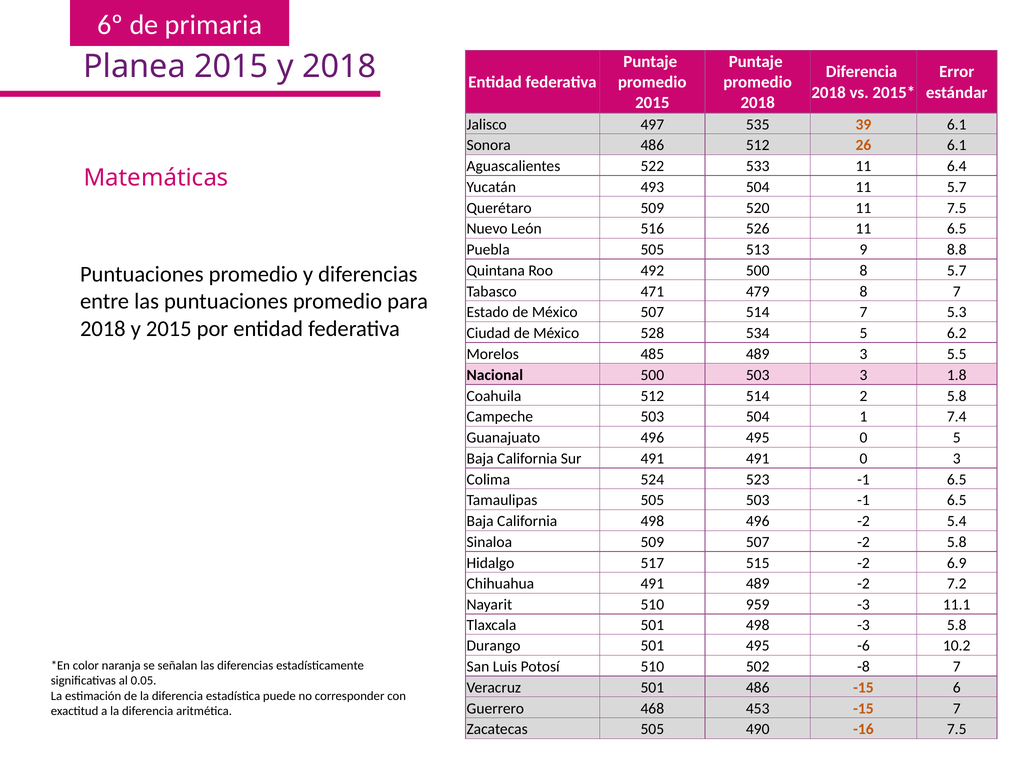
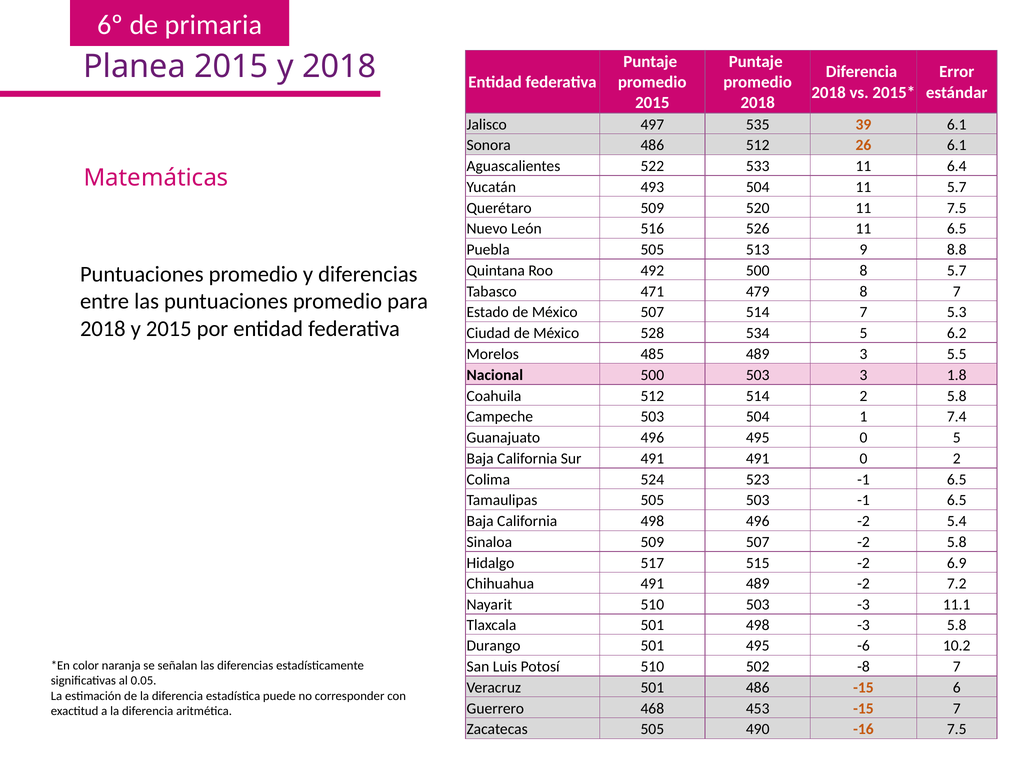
0 3: 3 -> 2 (957, 458)
510 959: 959 -> 503 (758, 604)
